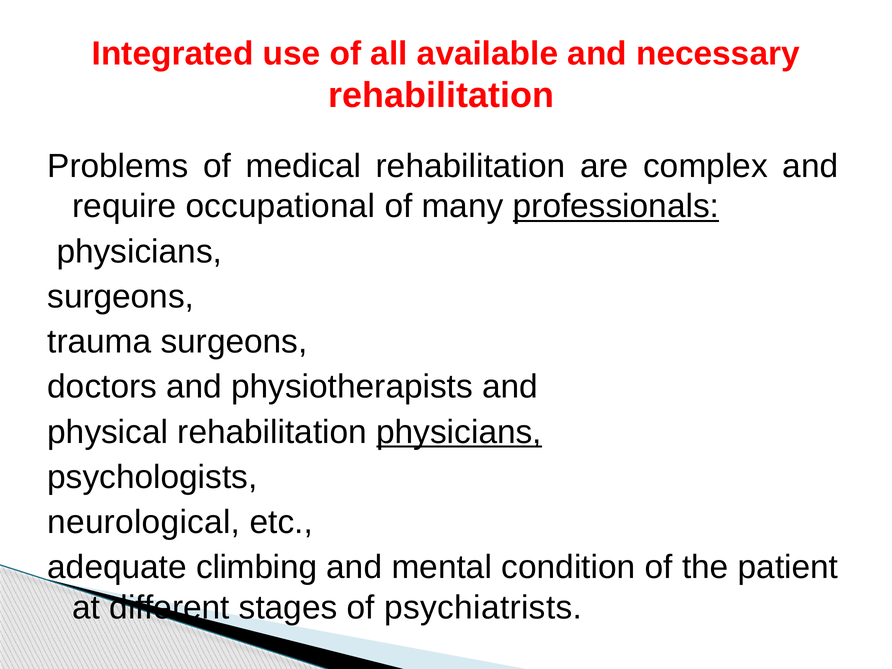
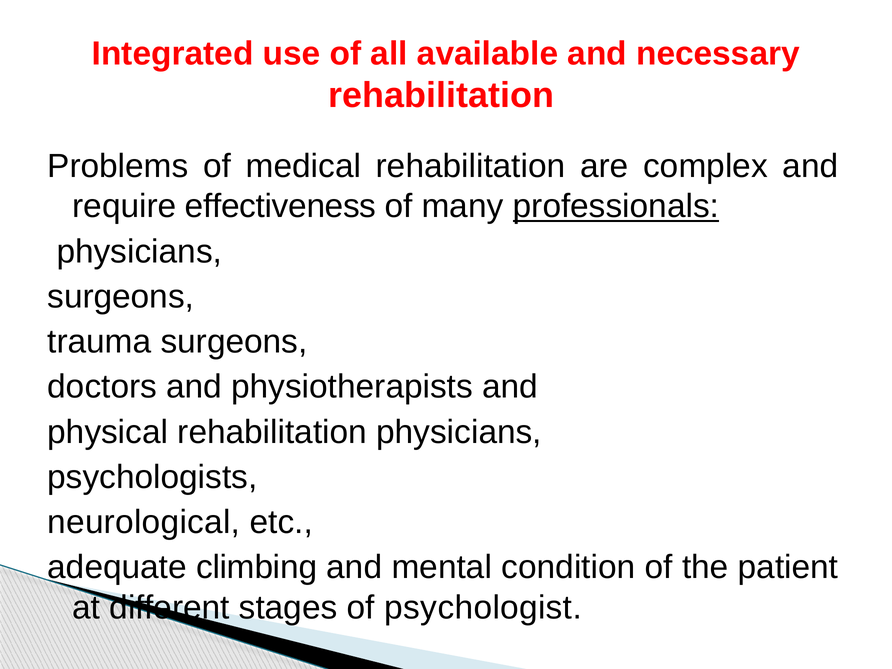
occupational: occupational -> effectiveness (281, 206)
physicians underline: present -> none (459, 432)
psychiatrists: psychiatrists -> psychologist (483, 608)
